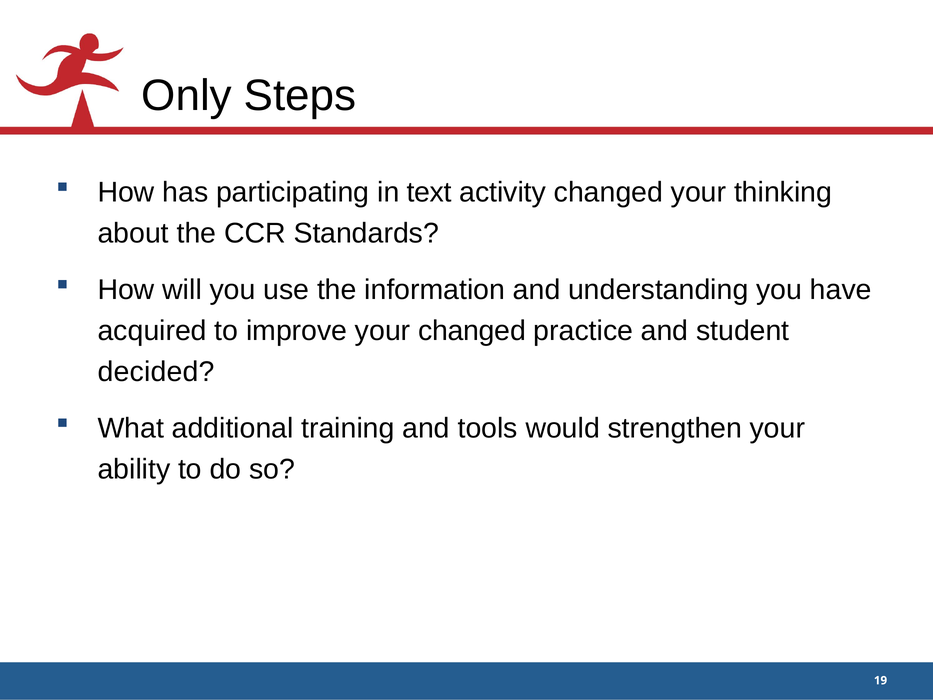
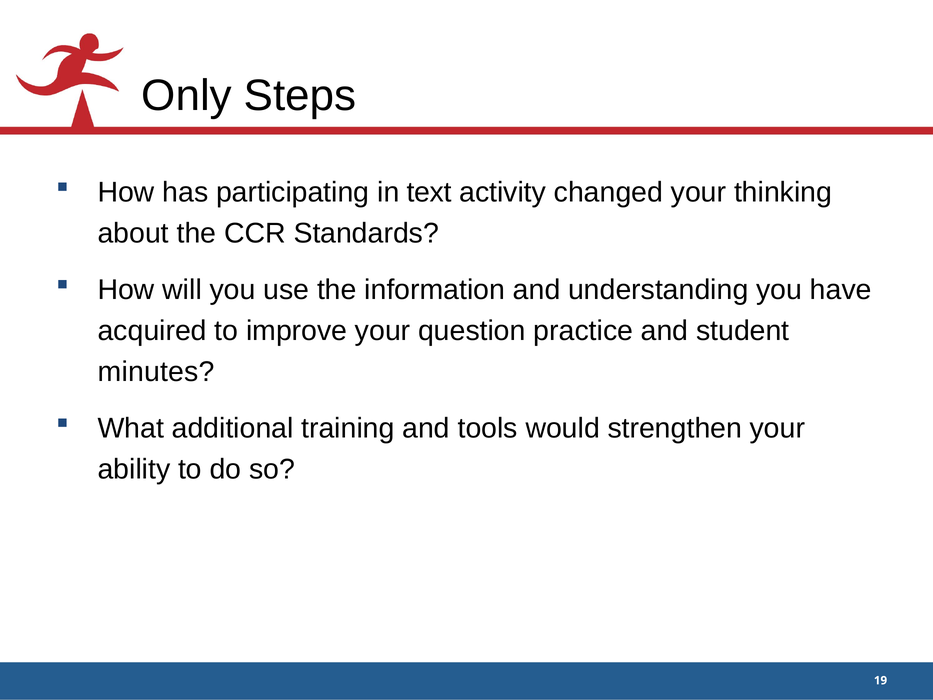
your changed: changed -> question (472, 331)
decided: decided -> minutes (156, 372)
